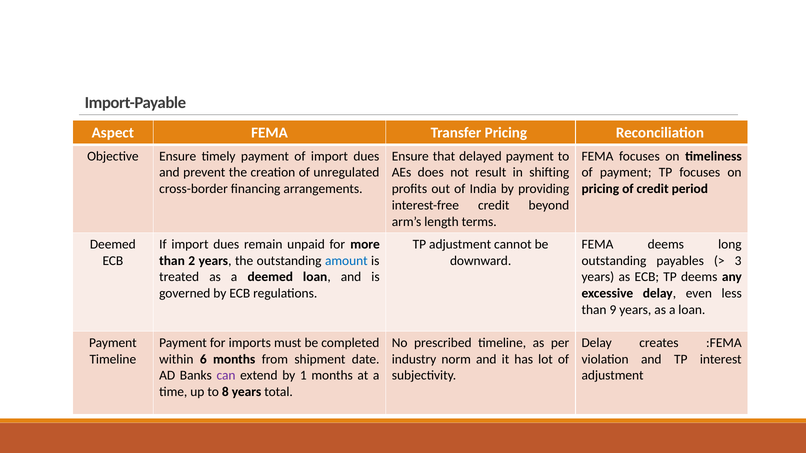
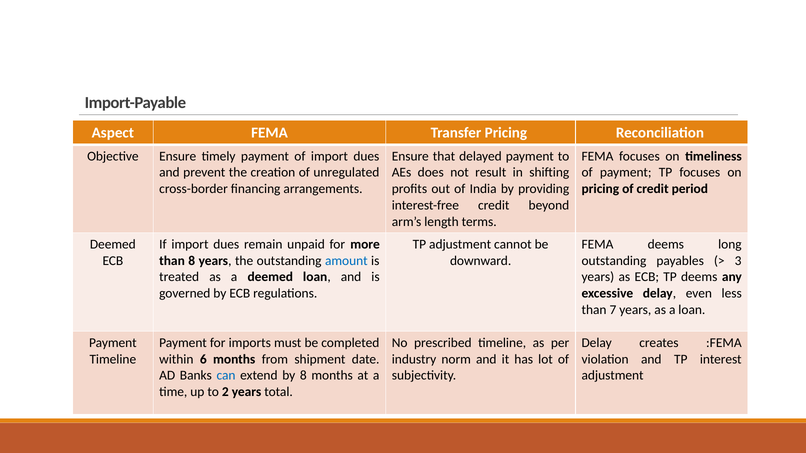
than 2: 2 -> 8 (192, 261)
9: 9 -> 7 (613, 310)
can colour: purple -> blue (226, 376)
by 1: 1 -> 8 (303, 376)
8: 8 -> 2 (225, 392)
